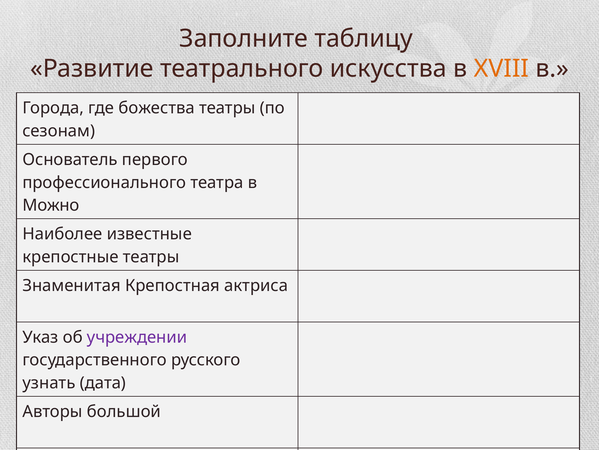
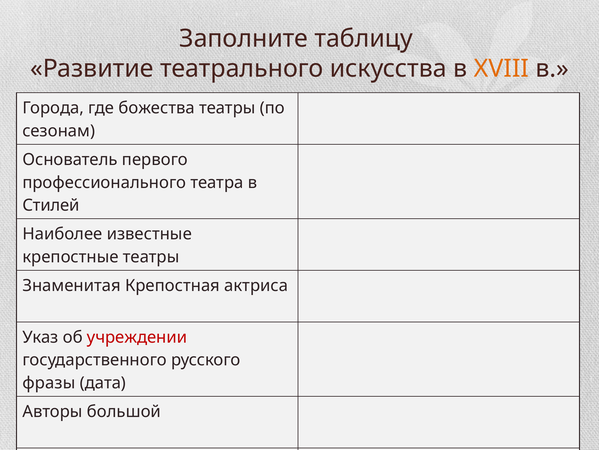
Можно: Можно -> Стилей (51, 205)
учреждении colour: purple -> red (137, 337)
узнать: узнать -> фразы (49, 382)
